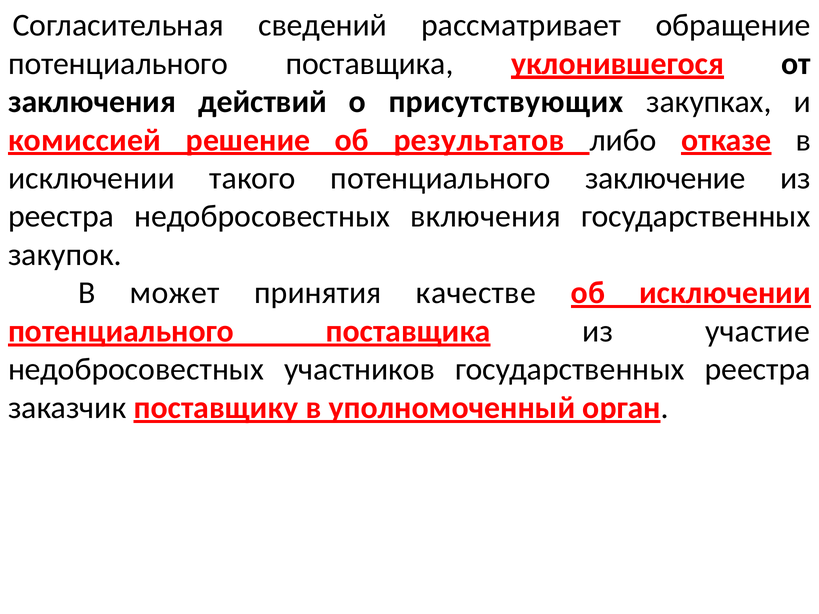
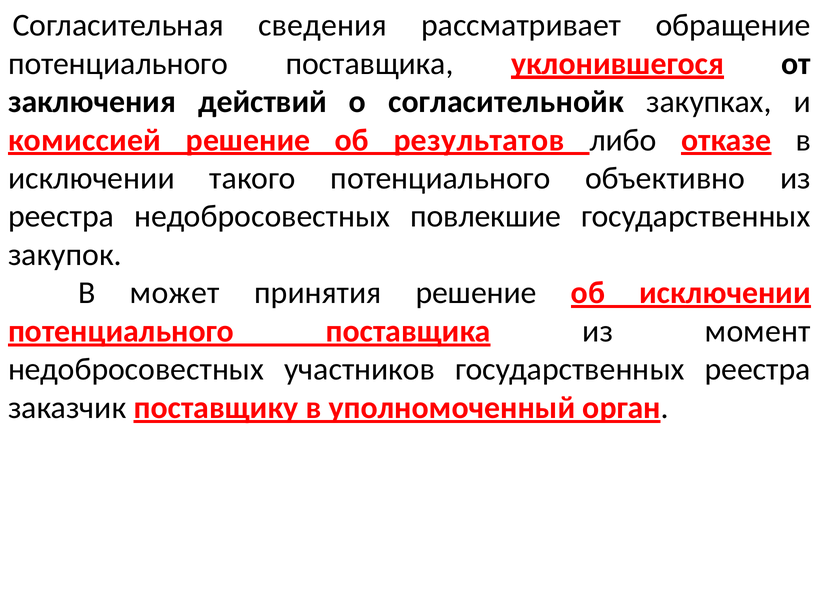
сведений: сведений -> сведения (323, 25)
присутствующих: присутствующих -> согласительнойк (506, 102)
заключение: заключение -> объективно (665, 178)
включения: включения -> повлекшие (486, 217)
принятия качестве: качестве -> решение (476, 293)
участие: участие -> момент (758, 331)
